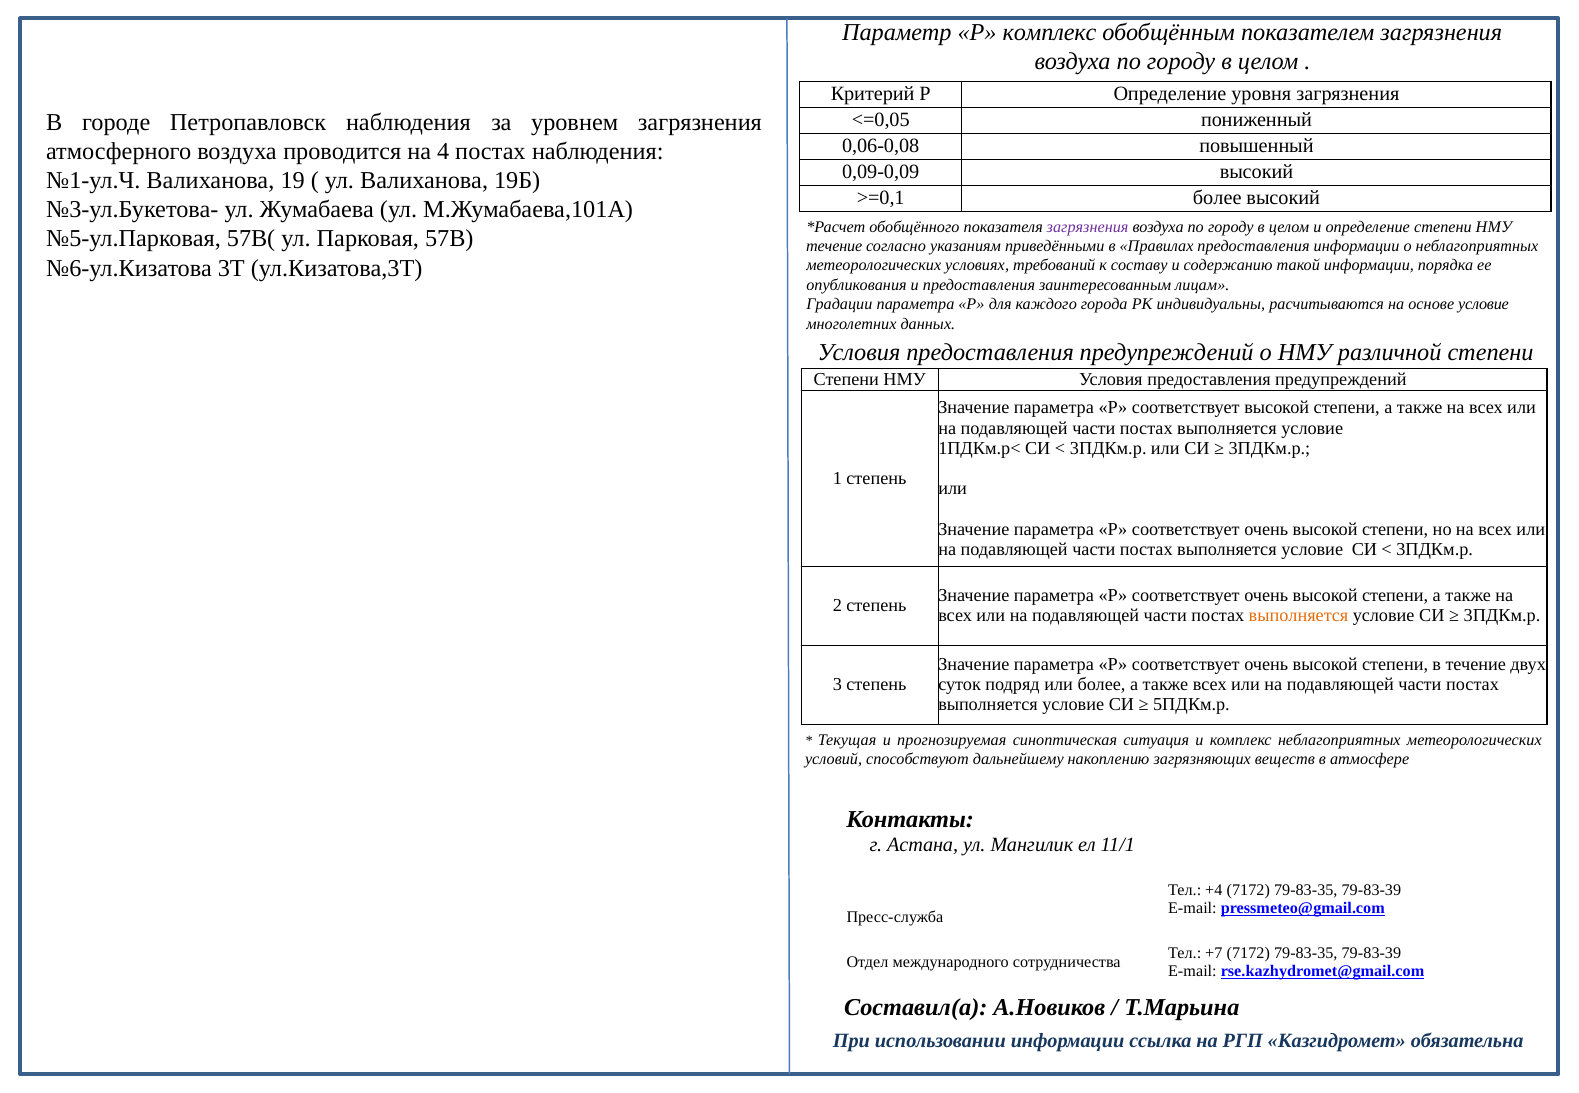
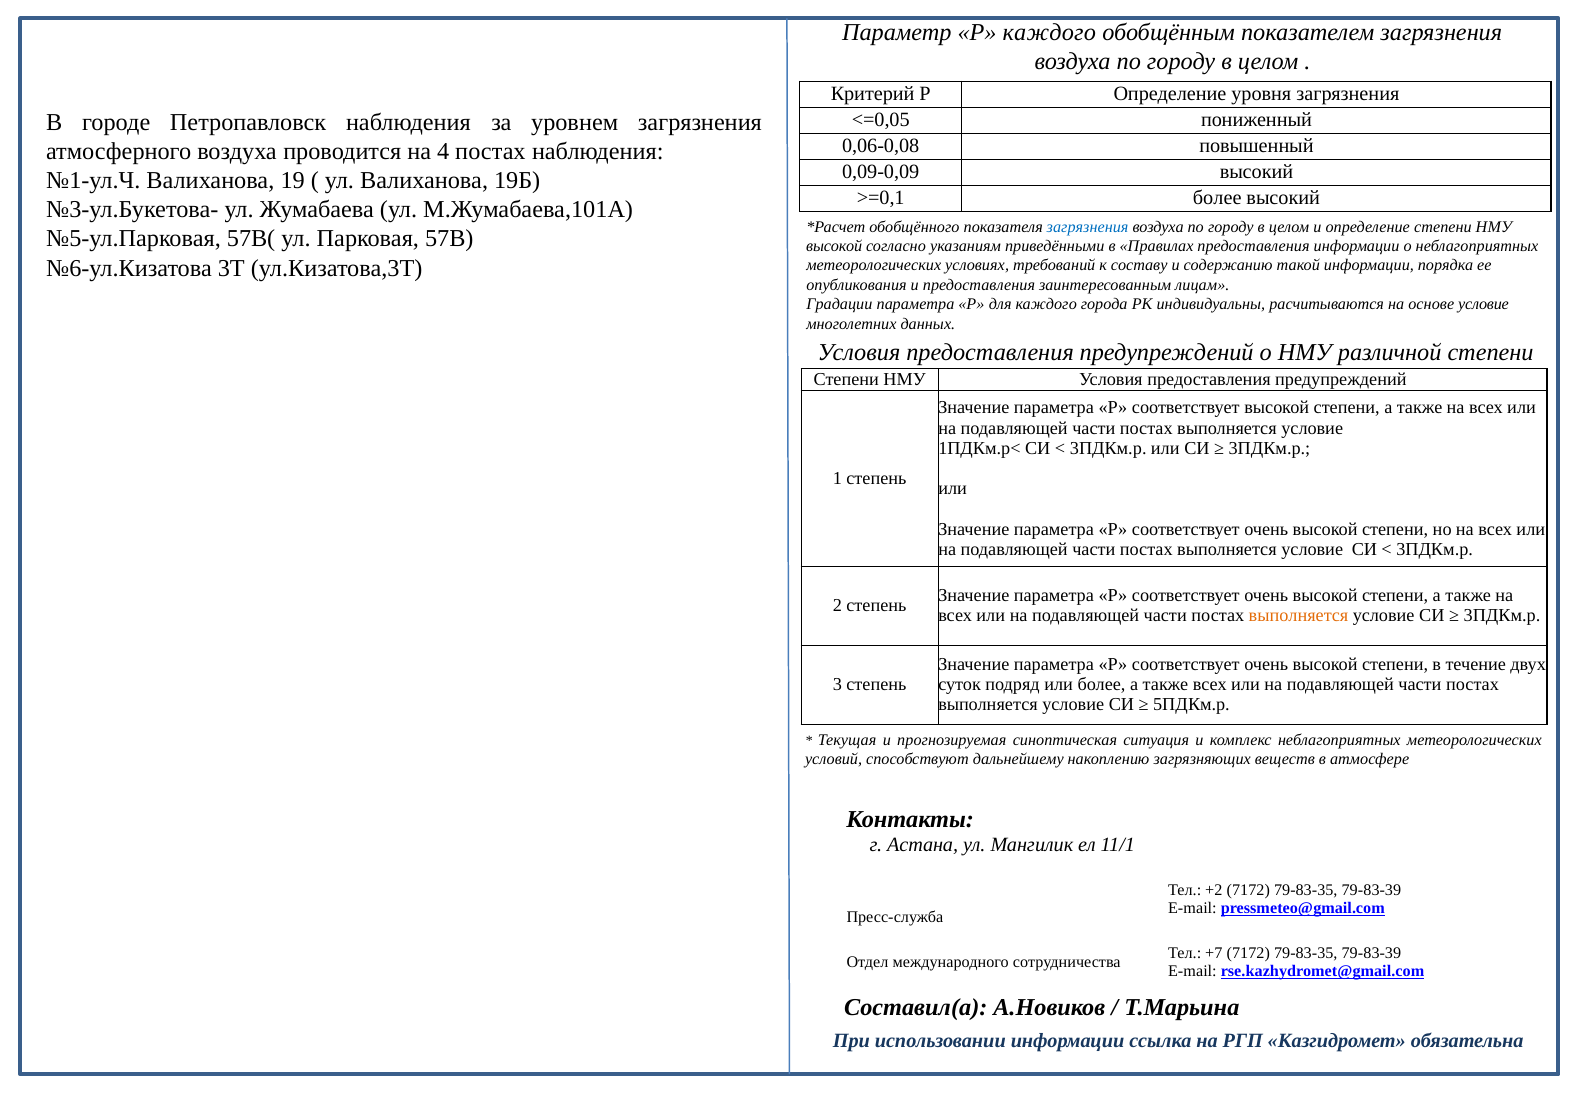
Р комплекс: комплекс -> каждого (1049, 32)
загрязнения colour: purple -> blue (1088, 227)
течение: течение -> высокой (834, 246)
+4: +4 -> +2 (1214, 890)
